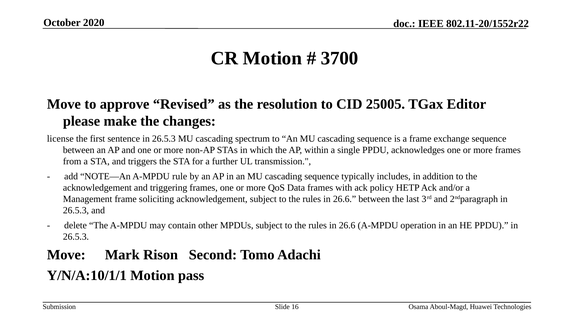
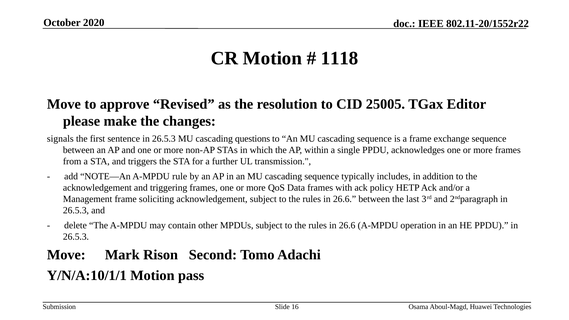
3700: 3700 -> 1118 (339, 58)
license: license -> signals (60, 139)
spectrum: spectrum -> questions (253, 139)
